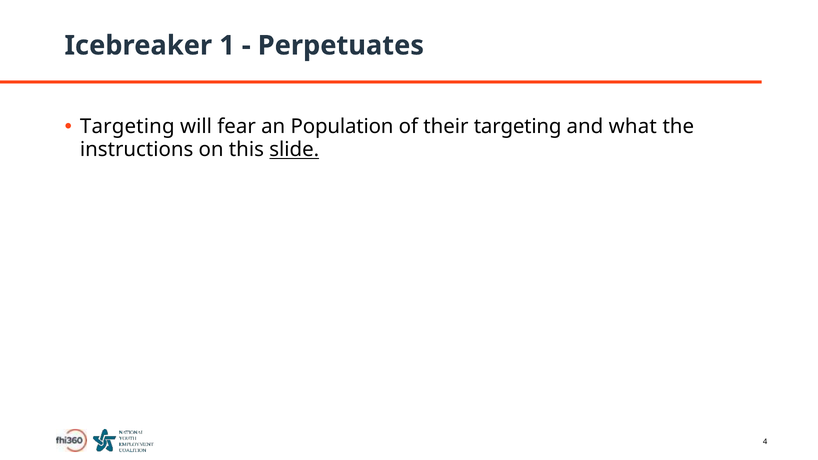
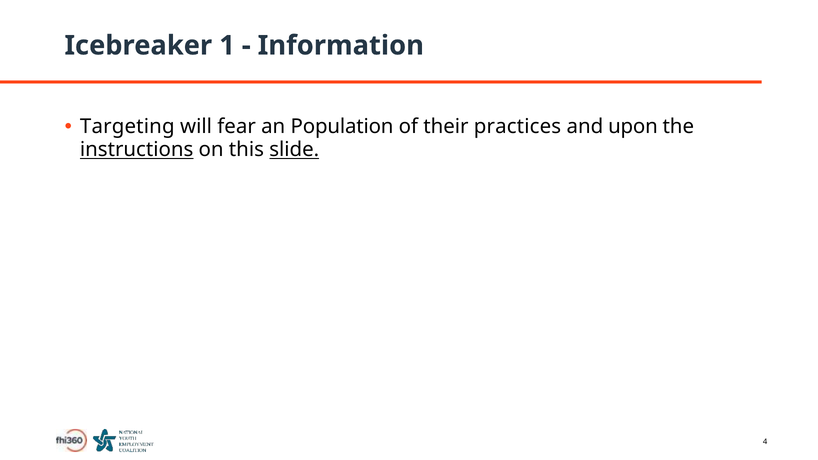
Perpetuates: Perpetuates -> Information (341, 46)
their targeting: targeting -> practices (517, 126)
what: what -> upon (633, 126)
instructions underline: none -> present (137, 150)
